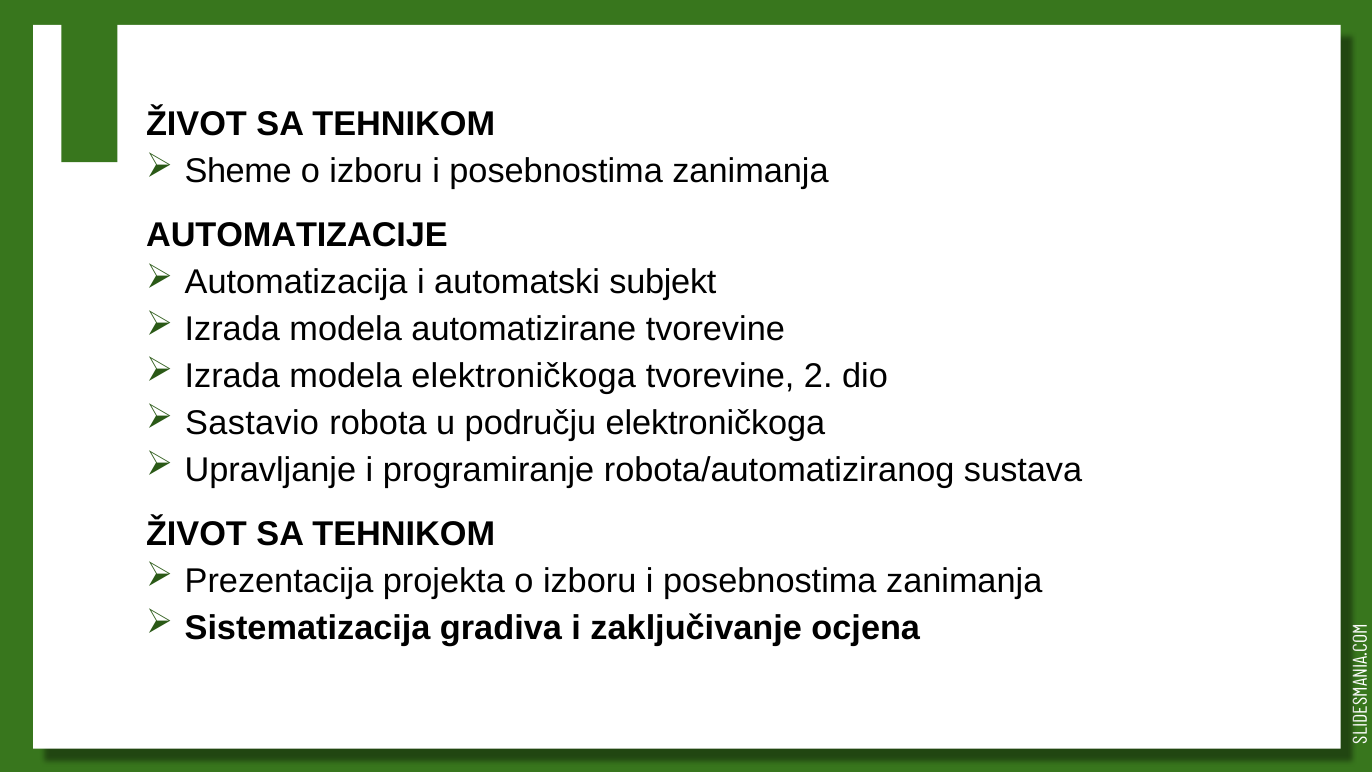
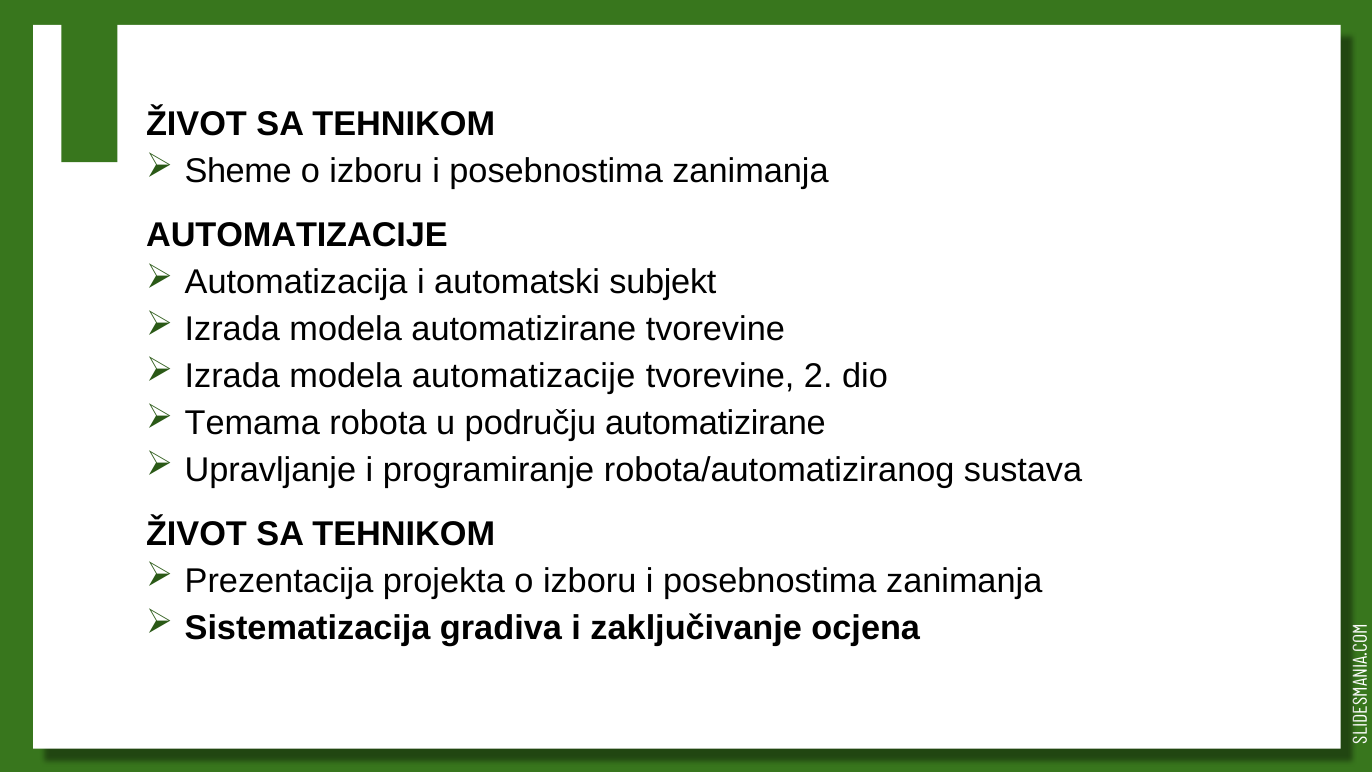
modela elektroničkoga: elektroničkoga -> automatizacije (524, 376)
Sastavio: Sastavio -> Temama (252, 423)
području elektroničkoga: elektroničkoga -> automatizirane (715, 423)
